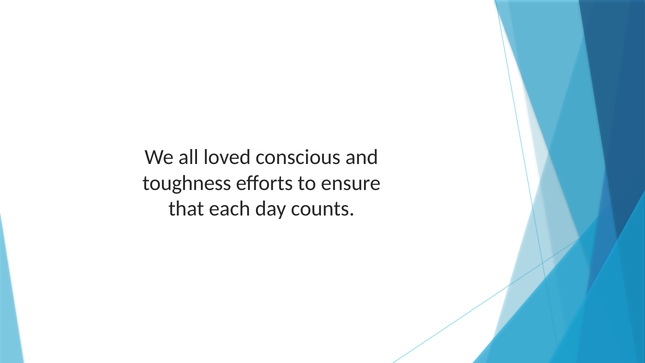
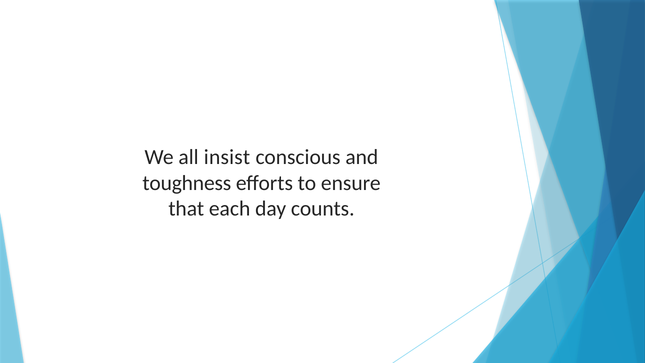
loved: loved -> insist (227, 157)
